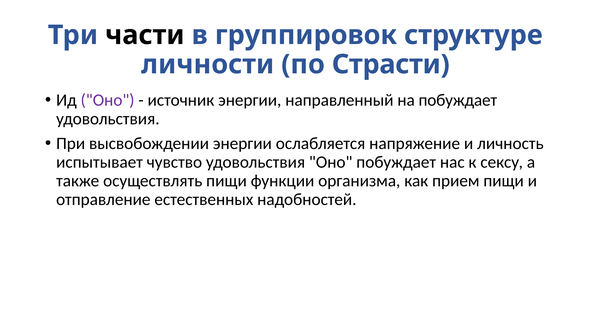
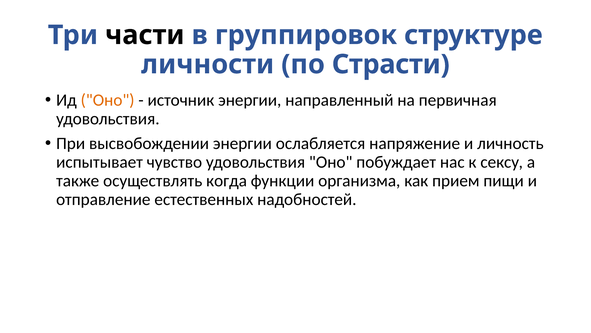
Оно colour: purple -> orange (108, 100)
на побуждает: побуждает -> первичная (458, 100)
осуществлять пищи: пищи -> когда (227, 181)
